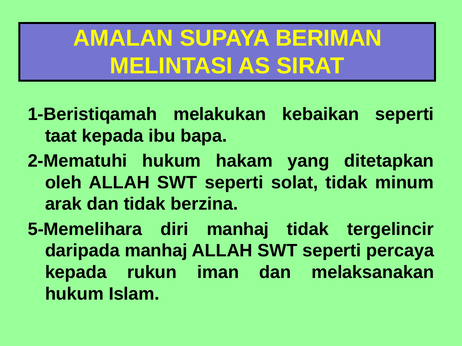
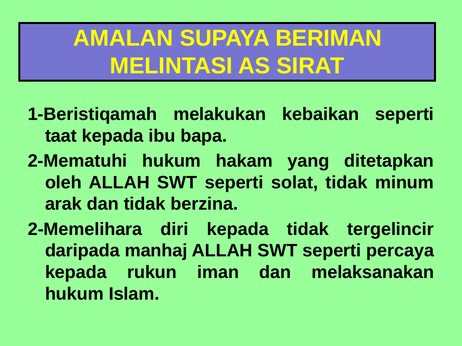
5-Memelihara: 5-Memelihara -> 2-Memelihara (85, 229)
diri manhaj: manhaj -> kepada (238, 229)
